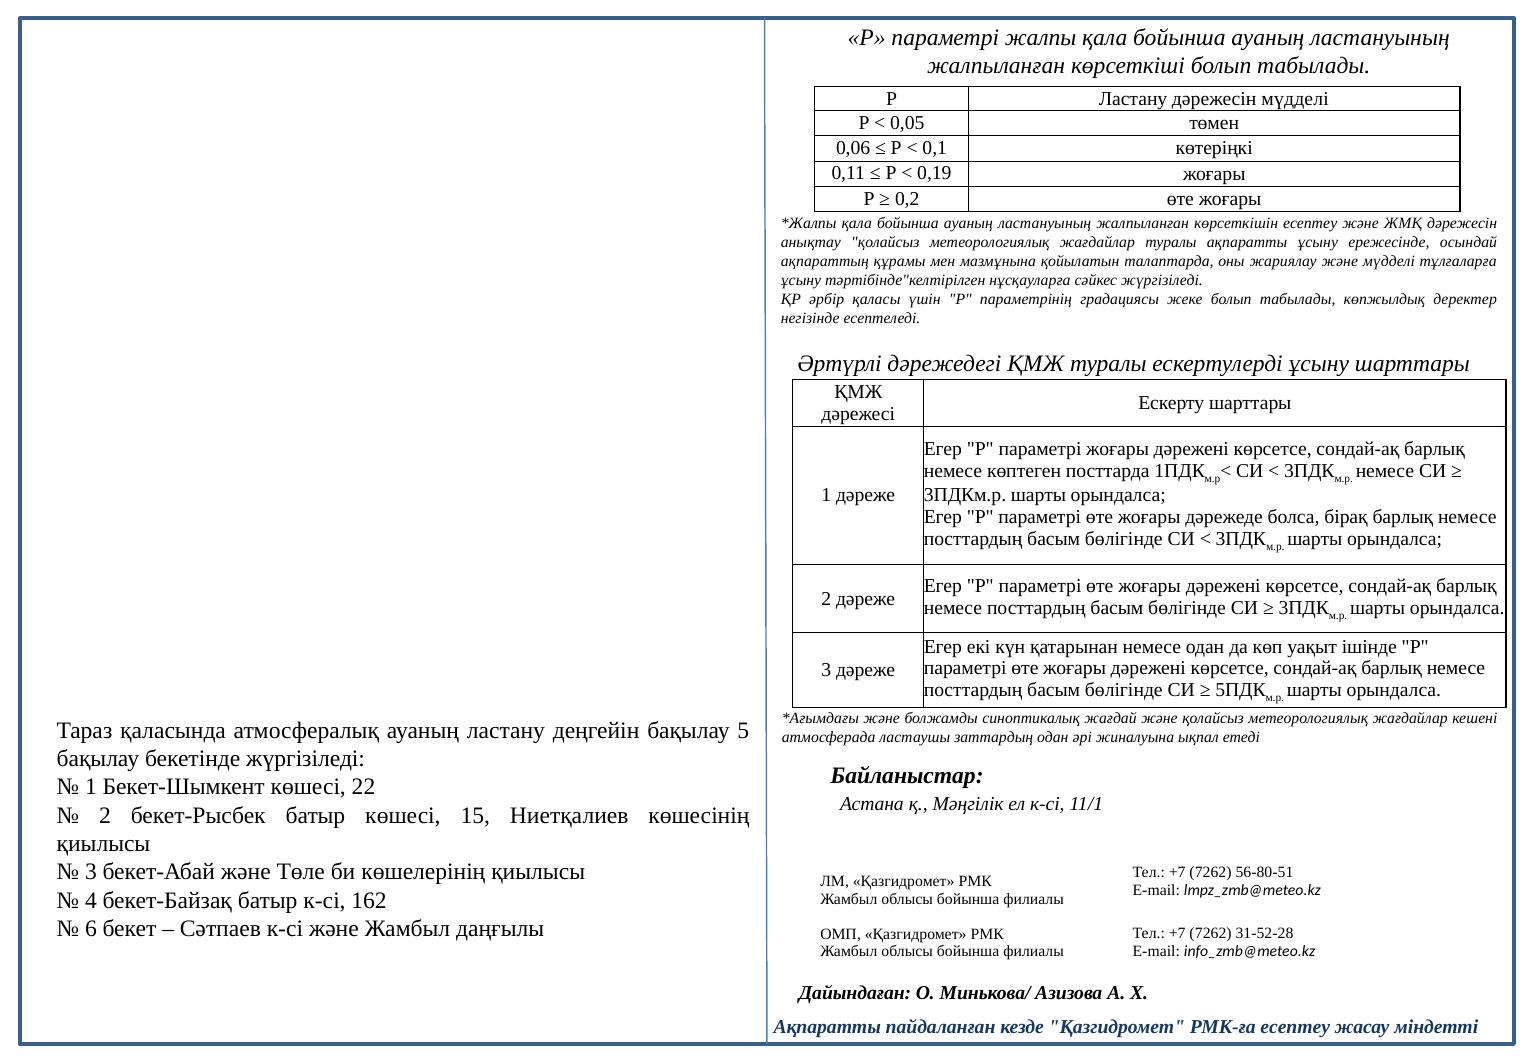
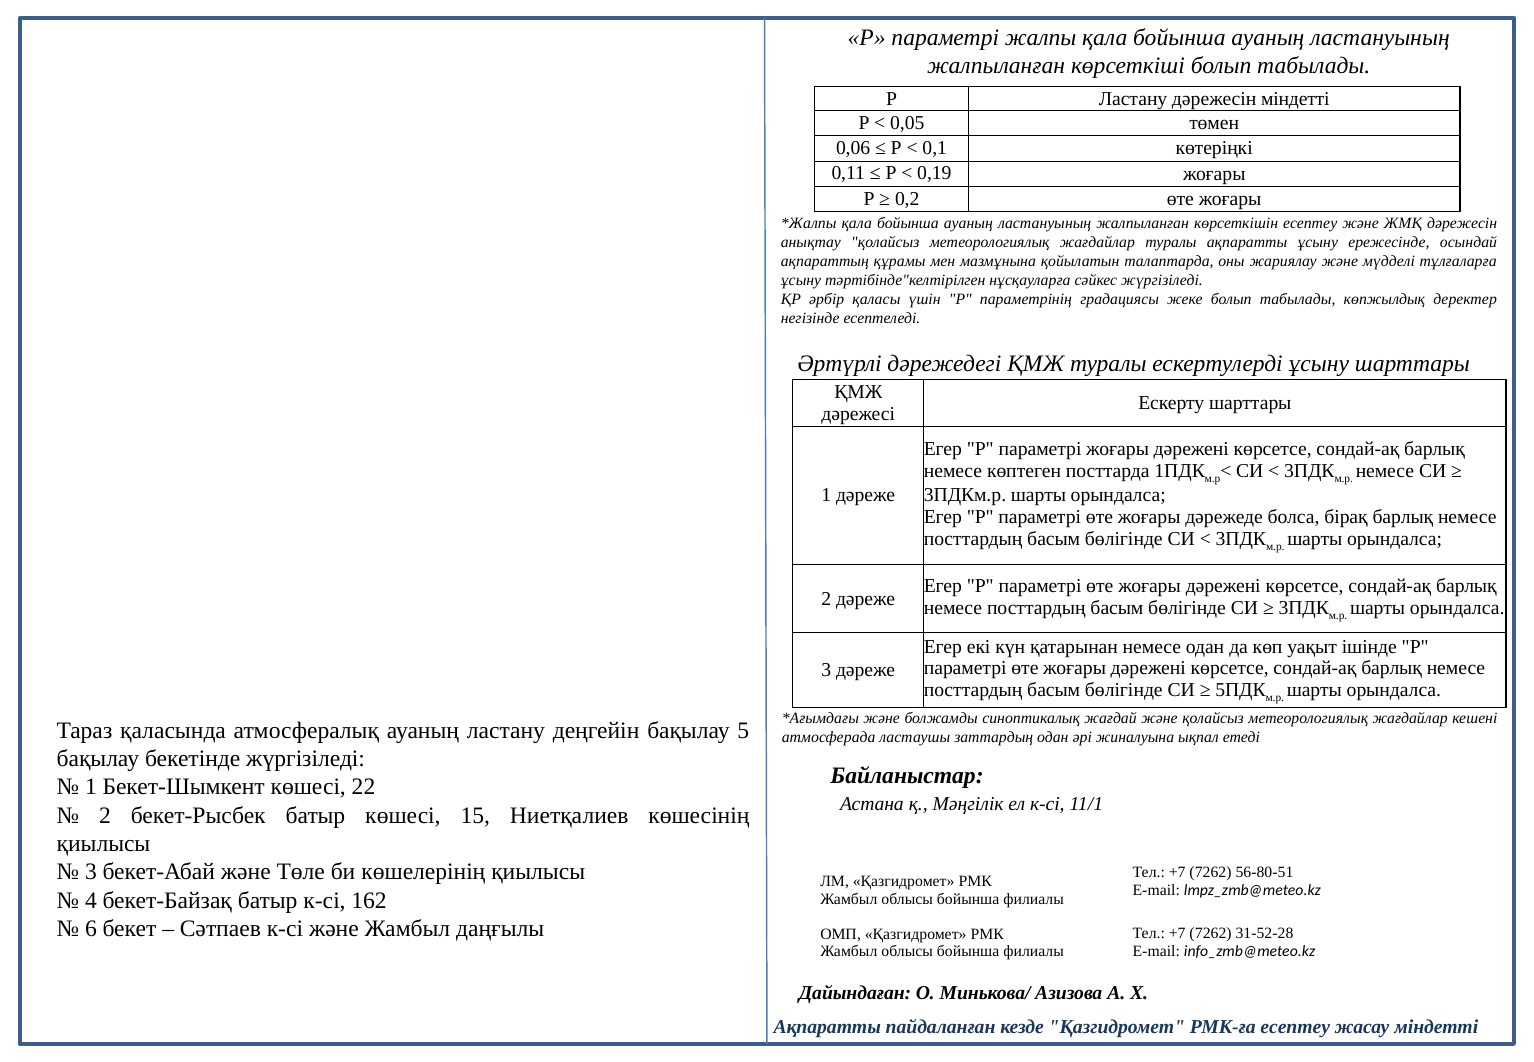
дәрежесін мүдделі: мүдделі -> міндетті (1295, 99)
